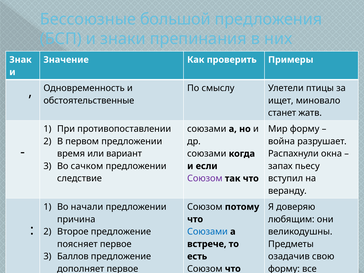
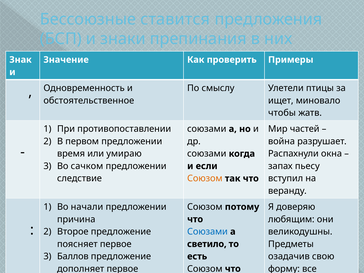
большой: большой -> ставится (175, 19)
обстоятельственные: обстоятельственные -> обстоятельственное (89, 101)
станет: станет -> чтобы (282, 113)
Мир форму: форму -> частей (305, 129)
вариант: вариант -> умираю (124, 154)
Союзом colour: purple -> orange (205, 178)
встрече: встрече -> светило (207, 244)
